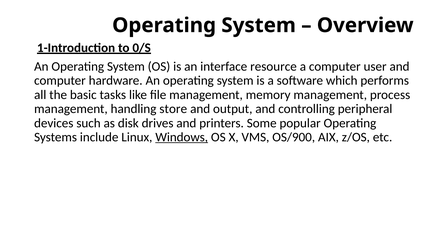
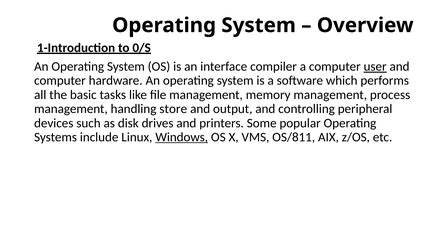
resource: resource -> compiler (274, 67)
user underline: none -> present (375, 67)
OS/900: OS/900 -> OS/811 (294, 137)
